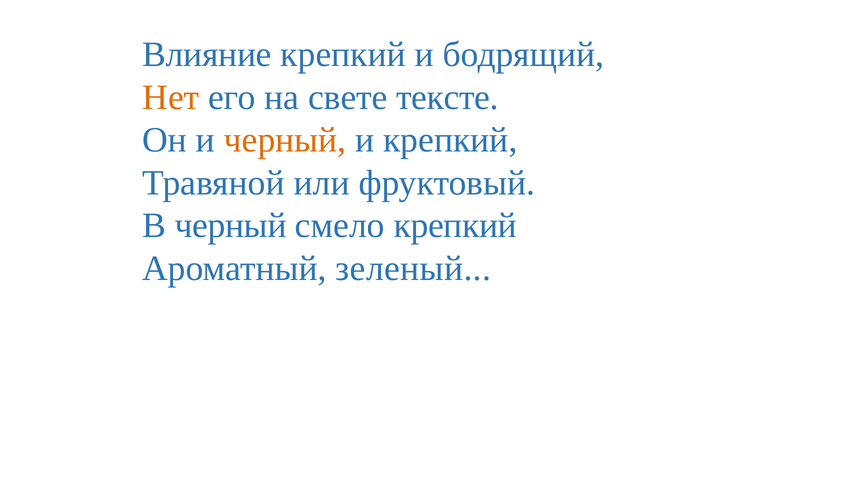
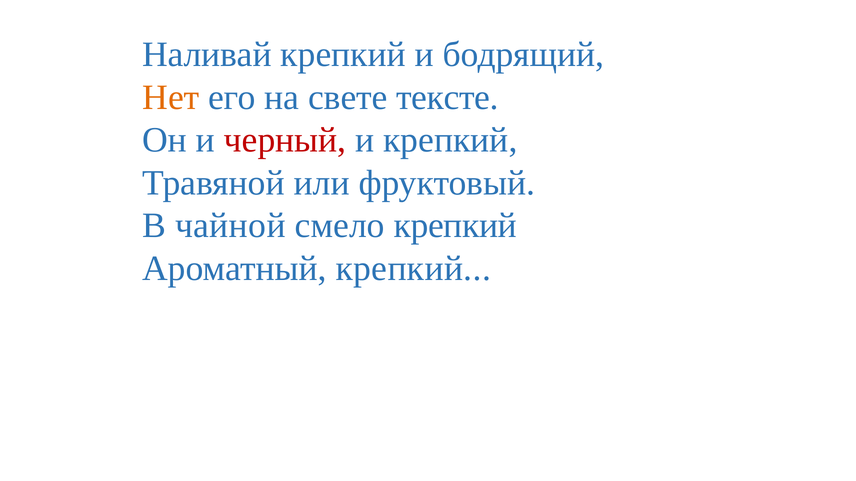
Влияние: Влияние -> Наливай (207, 55)
черный colour: orange -> red (285, 140)
В черный: черный -> чайной (230, 226)
Ароматный зеленый: зеленый -> крепкий (413, 269)
